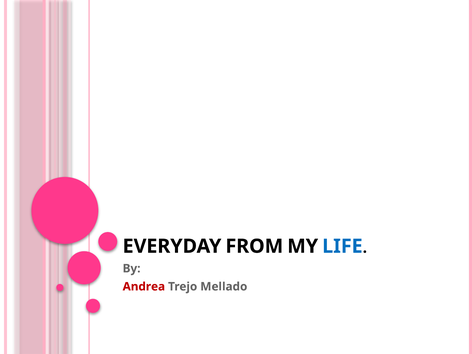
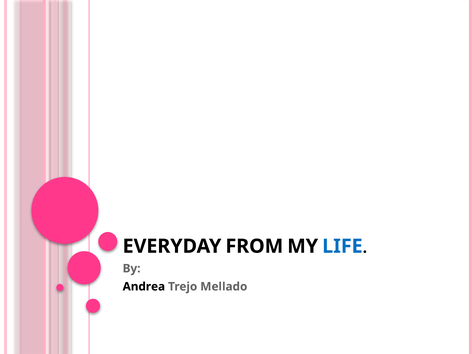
Andrea colour: red -> black (144, 287)
